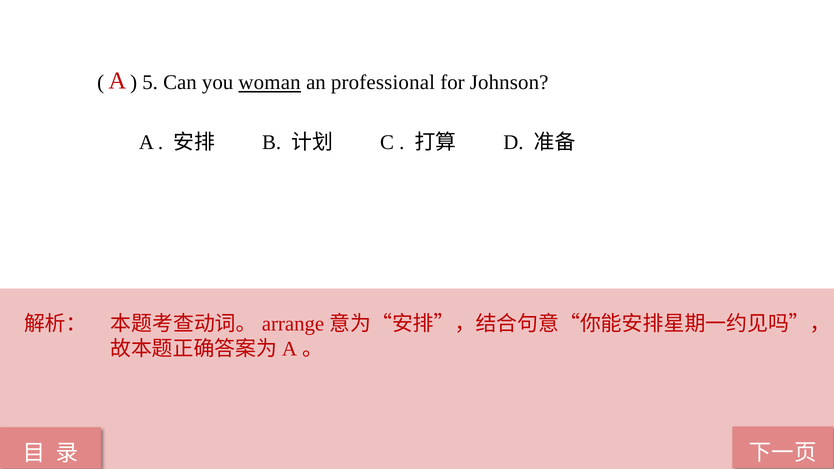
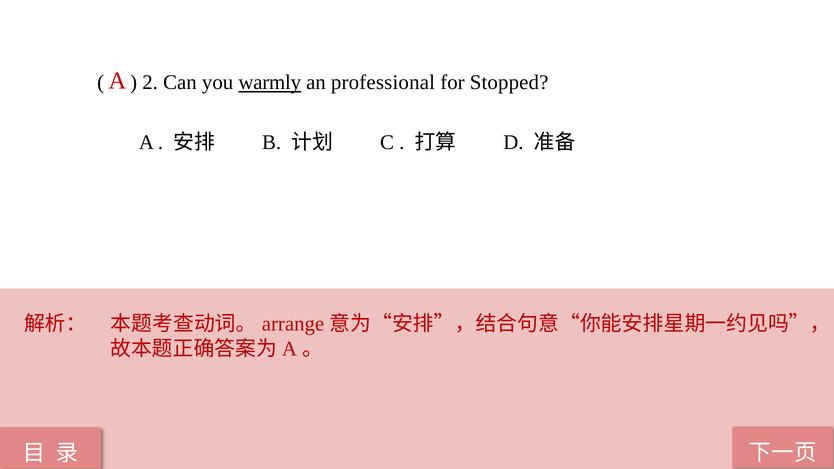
5: 5 -> 2 (150, 83)
woman: woman -> warmly (270, 83)
Johnson: Johnson -> Stopped (509, 83)
